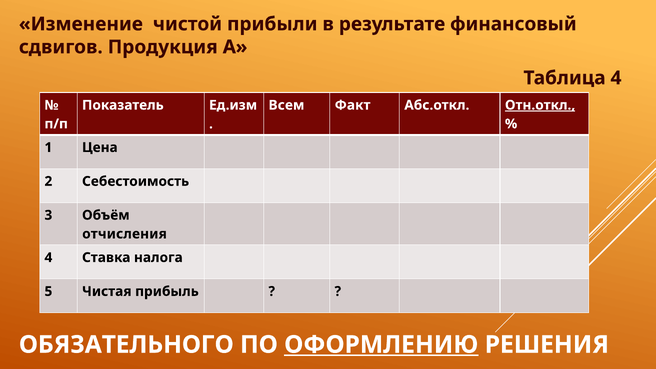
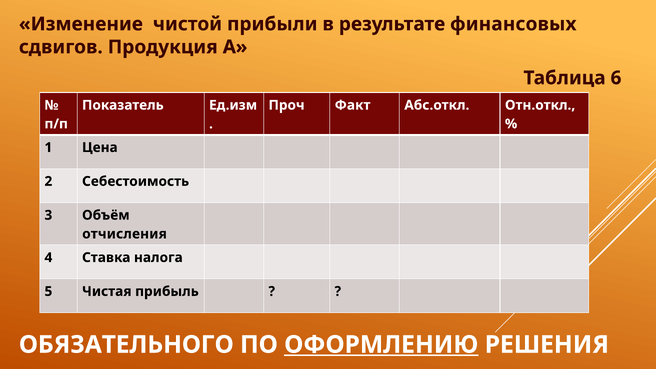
финансовый: финансовый -> финансовых (513, 24)
Таблица 4: 4 -> 6 (616, 78)
Всем: Всем -> Проч (287, 105)
Отн.откл underline: present -> none (540, 105)
